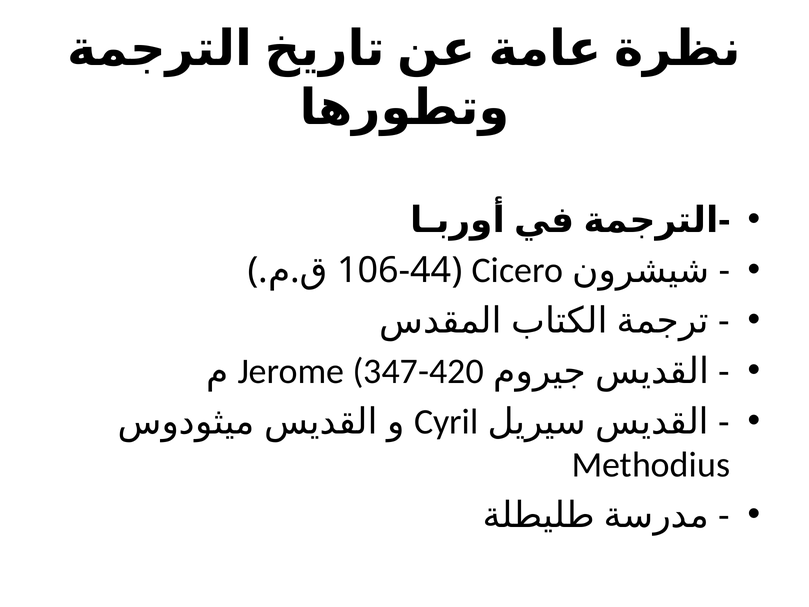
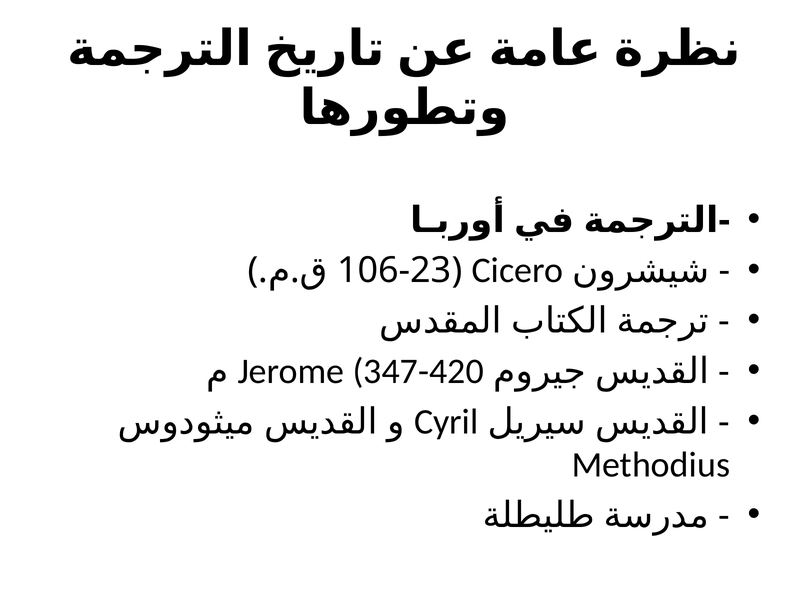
106-44: 106-44 -> 106-23 (394, 270)
